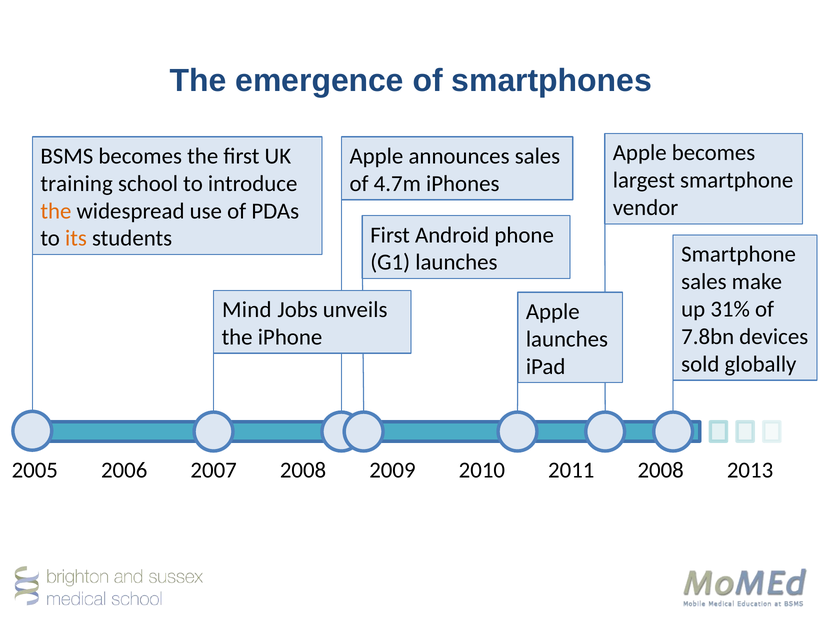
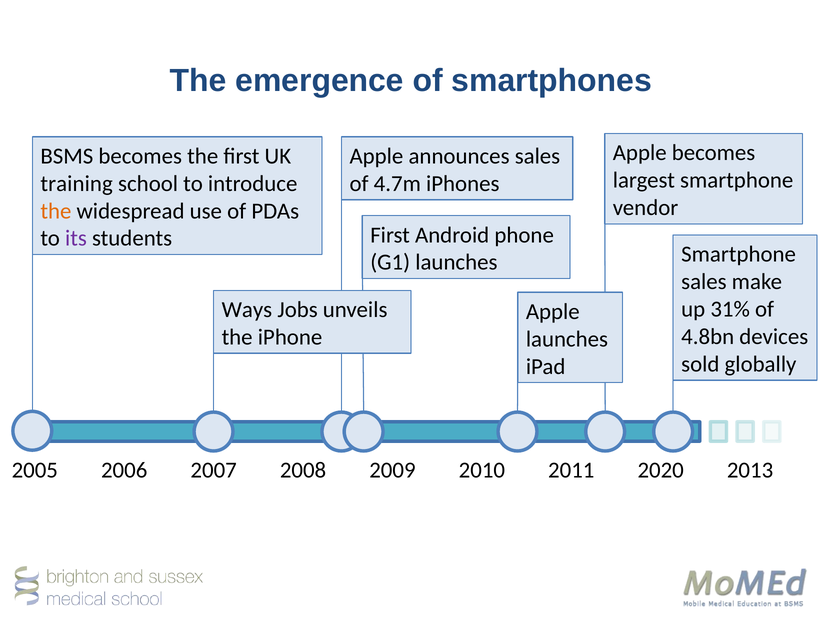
its colour: orange -> purple (76, 238)
Mind: Mind -> Ways (247, 309)
7.8bn: 7.8bn -> 4.8bn (708, 336)
2011 2008: 2008 -> 2020 (661, 470)
